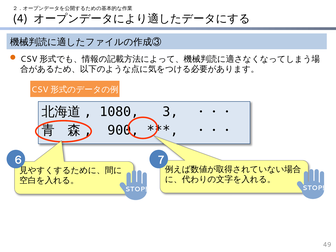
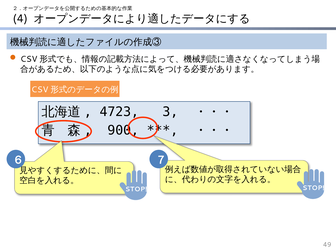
1080: 1080 -> 4723 (119, 112)
